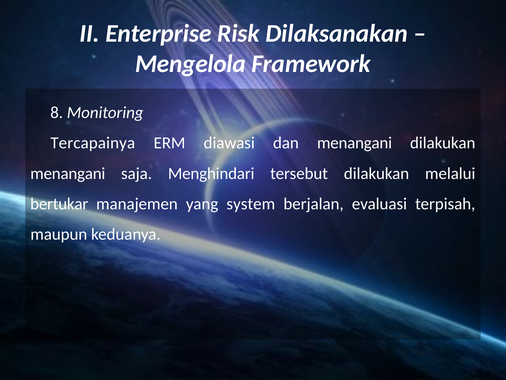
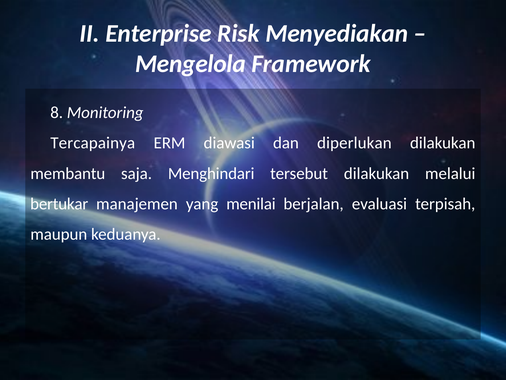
Dilaksanakan: Dilaksanakan -> Menyediakan (337, 33)
dan menangani: menangani -> diperlukan (354, 143)
menangani: menangani -> membantu (68, 173)
system: system -> menilai (251, 204)
